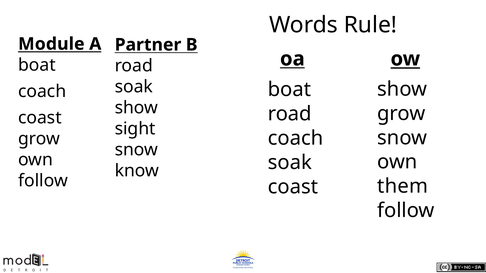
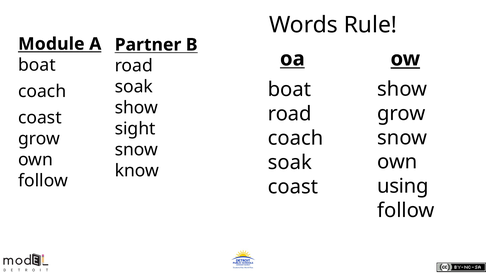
them: them -> using (403, 187)
